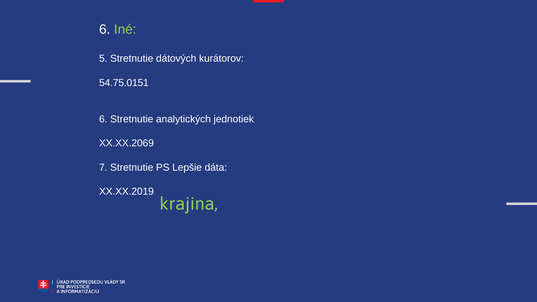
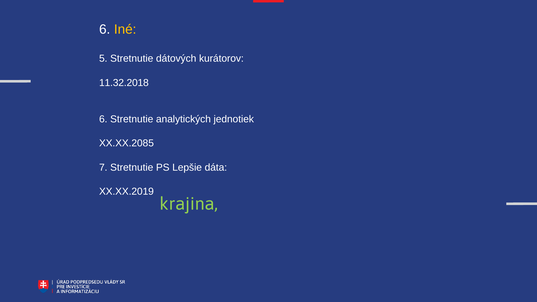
Iné colour: light green -> yellow (125, 29)
54.75.0151: 54.75.0151 -> 11.32.2018 (124, 83)
XX.XX.2069: XX.XX.2069 -> XX.XX.2085 (126, 143)
